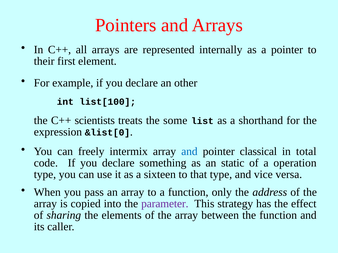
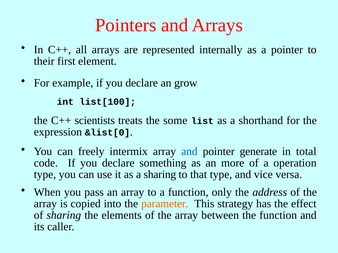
other: other -> grow (186, 83)
classical: classical -> generate (258, 152)
static: static -> more (233, 163)
a sixteen: sixteen -> sharing (160, 175)
parameter colour: purple -> orange (165, 204)
